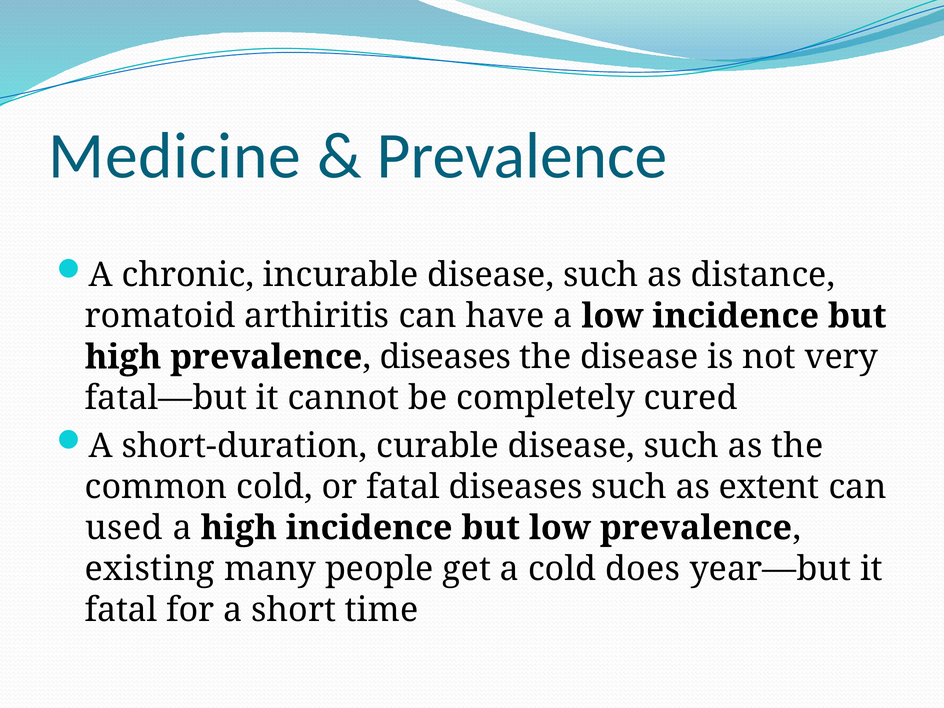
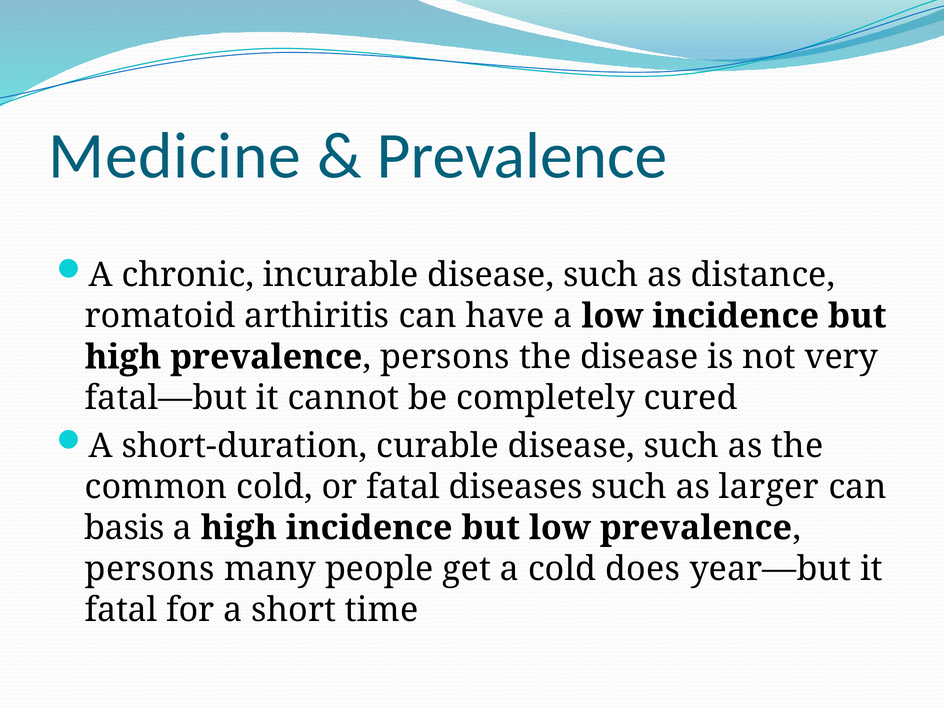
high prevalence diseases: diseases -> persons (445, 357)
extent: extent -> larger (769, 487)
used: used -> basis (124, 528)
existing: existing -> persons (150, 569)
